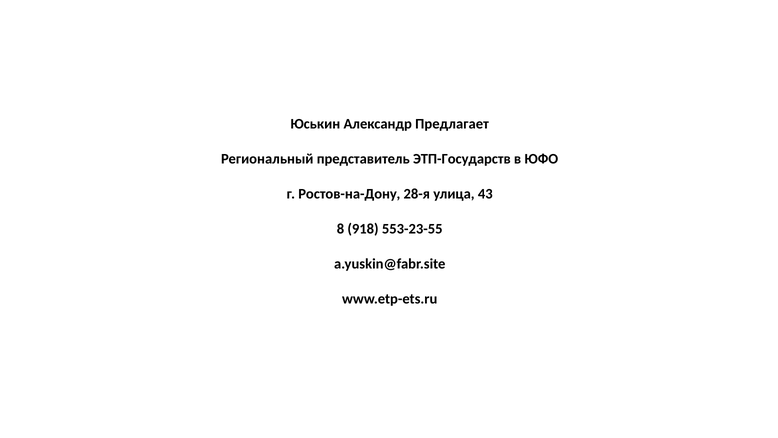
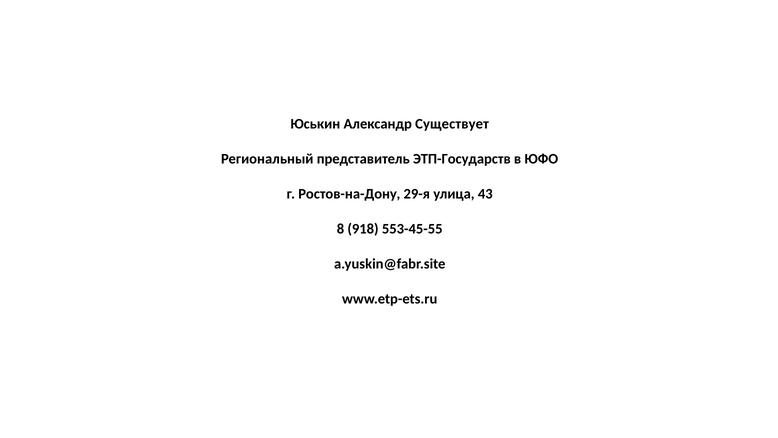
Предлагает: Предлагает -> Существует (452, 124)
28-я: 28-я -> 29-я (417, 194)
553-23-55: 553-23-55 -> 553-45-55 (412, 229)
